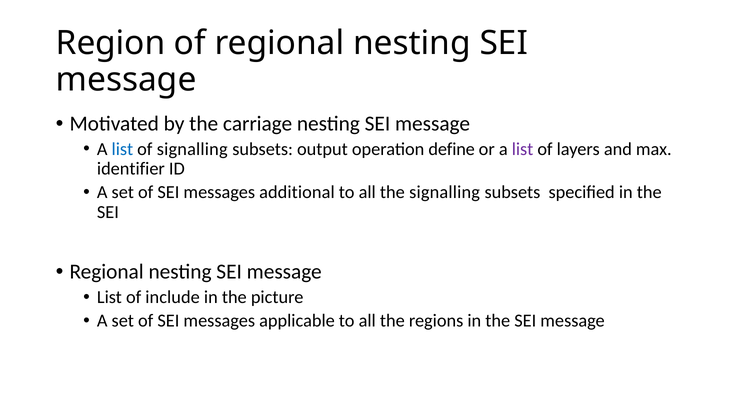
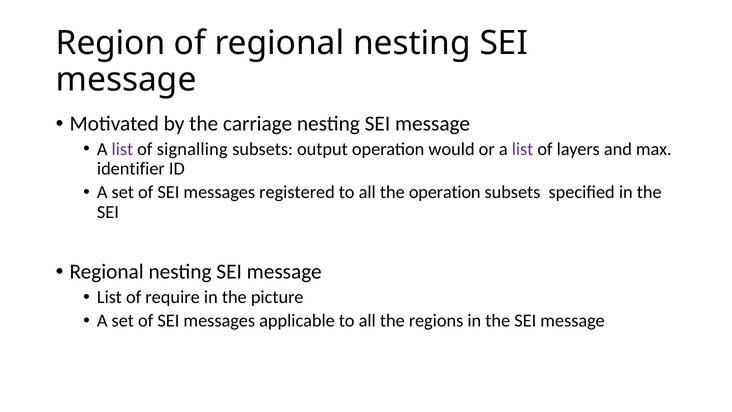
list colour: blue -> purple (122, 149)
define: define -> would (452, 149)
additional: additional -> registered (297, 192)
the signalling: signalling -> operation (445, 192)
include: include -> require (173, 297)
